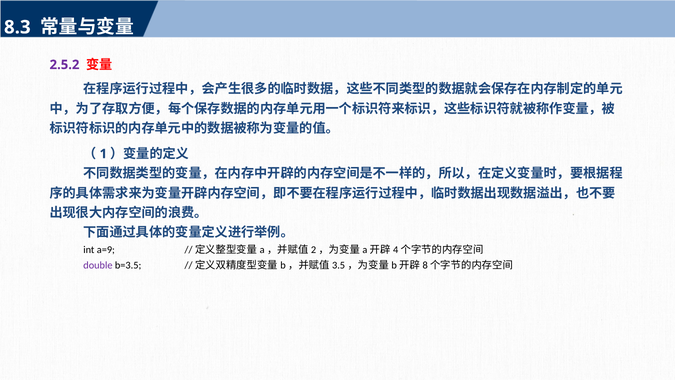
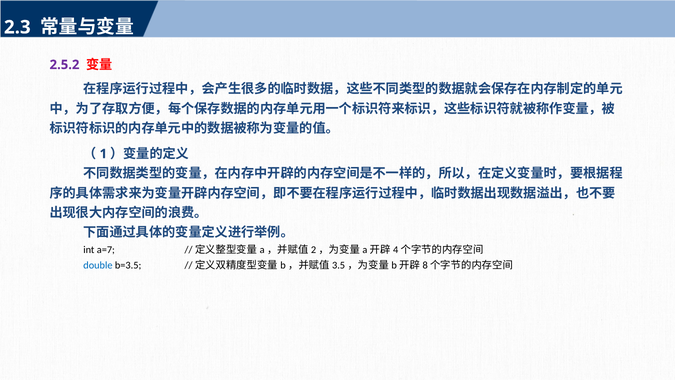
8.3: 8.3 -> 2.3 (17, 27)
a=9: a=9 -> a=7 (106, 249)
double colour: purple -> blue (98, 265)
